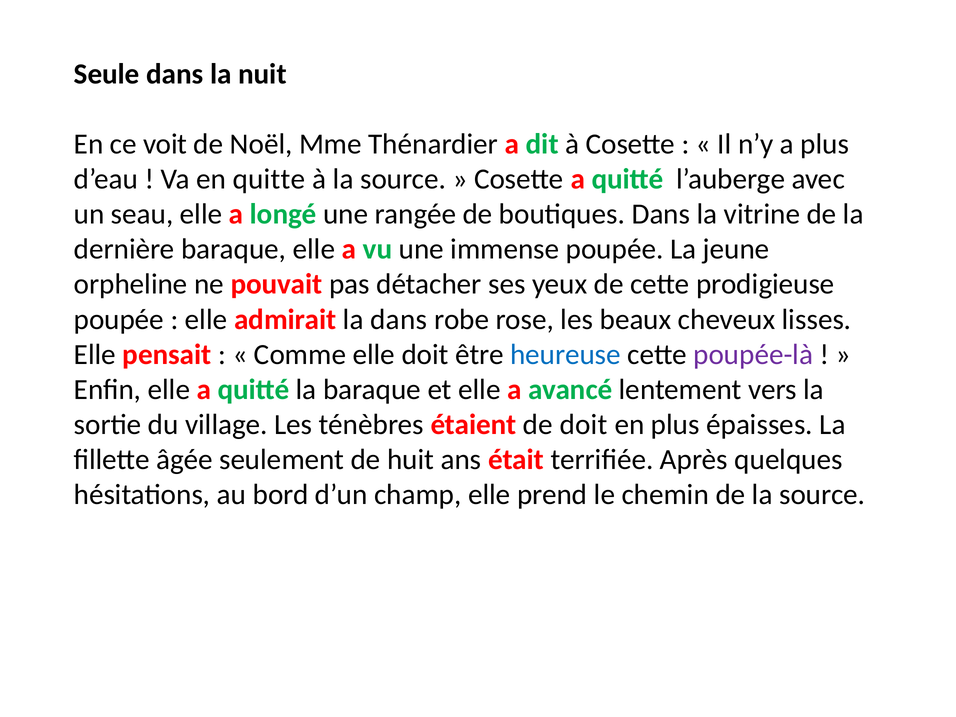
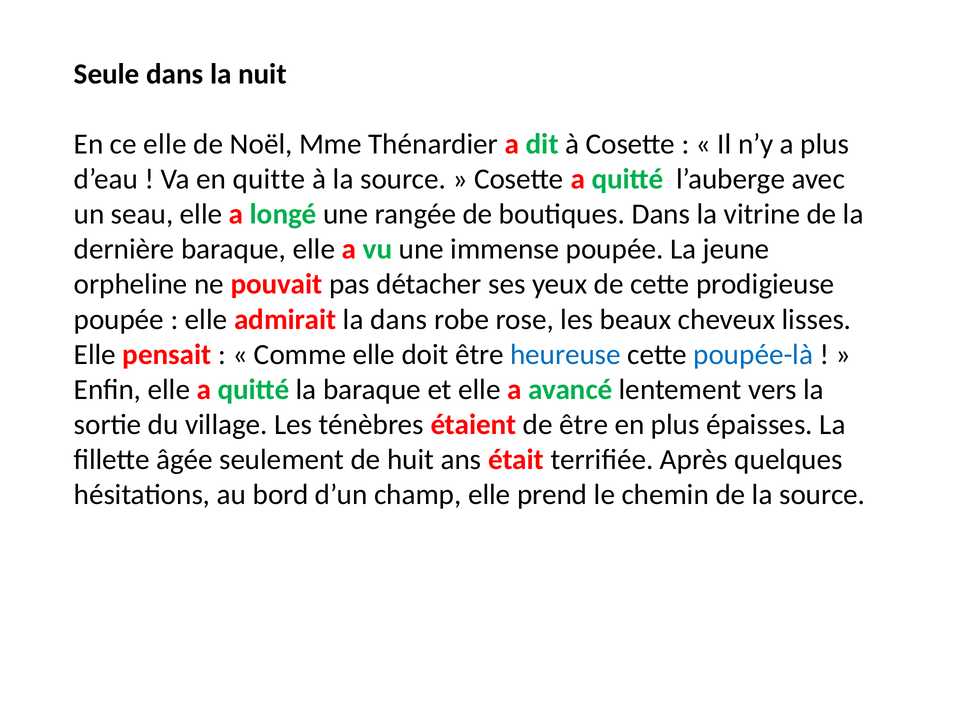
ce voit: voit -> elle (165, 144)
poupée-là colour: purple -> blue (753, 354)
de doit: doit -> être (584, 425)
